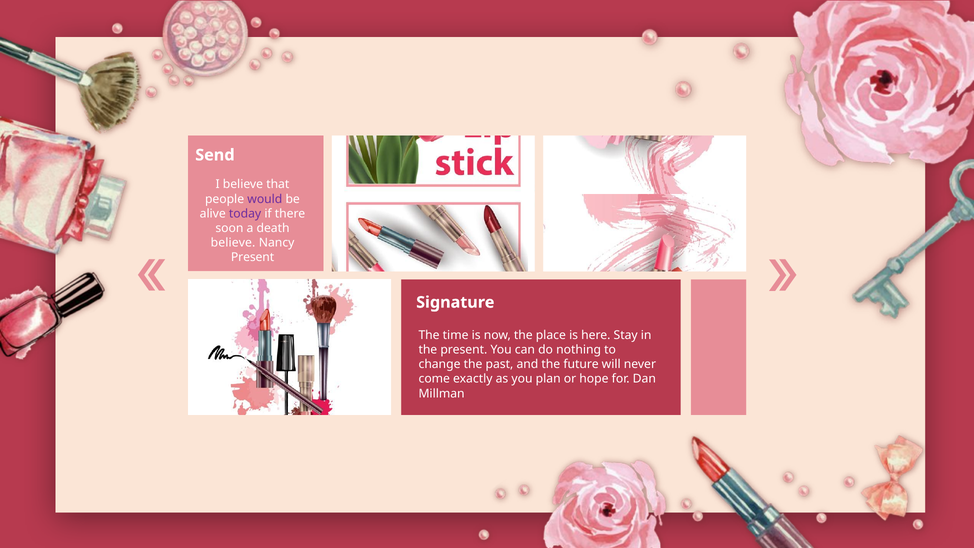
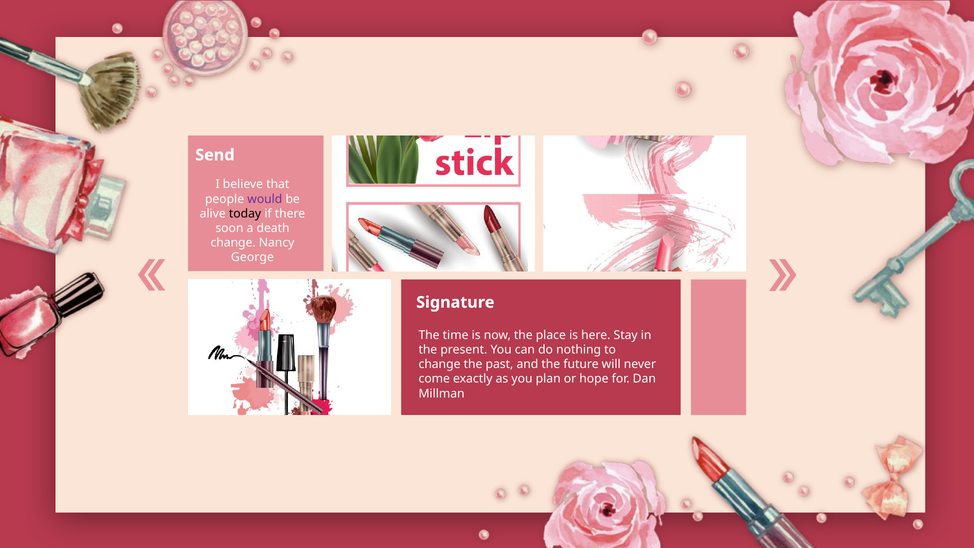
today colour: purple -> black (245, 214)
believe: believe -> change (233, 243)
Present: Present -> George (252, 257)
